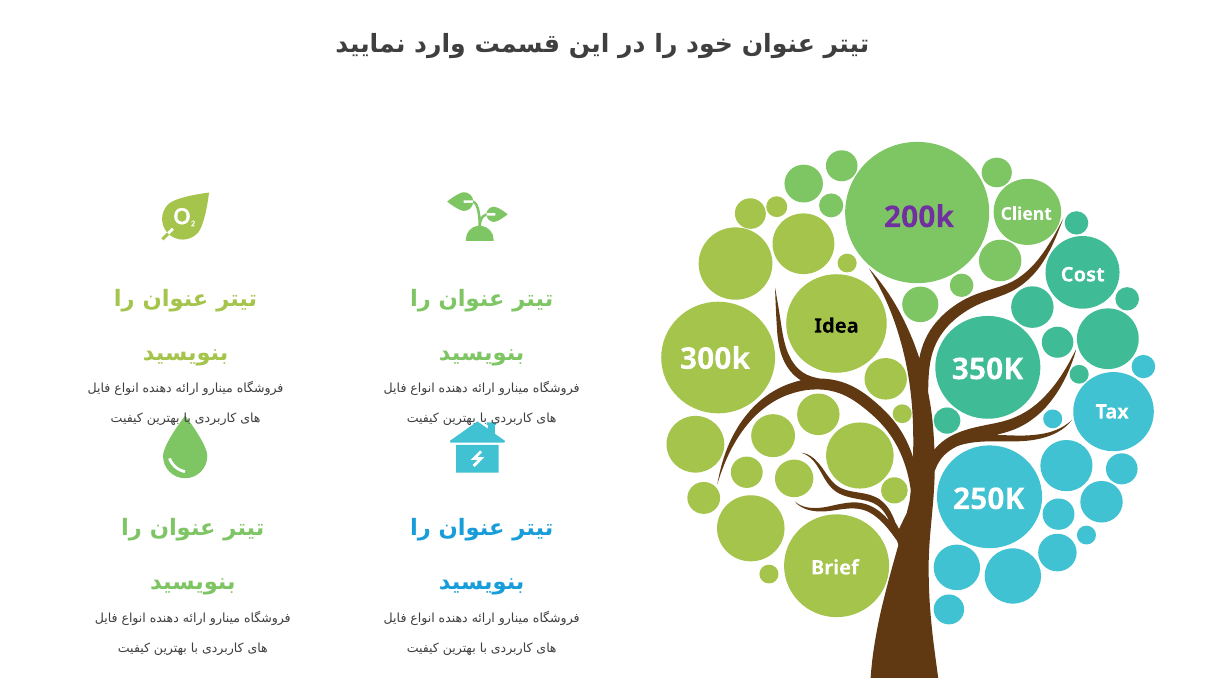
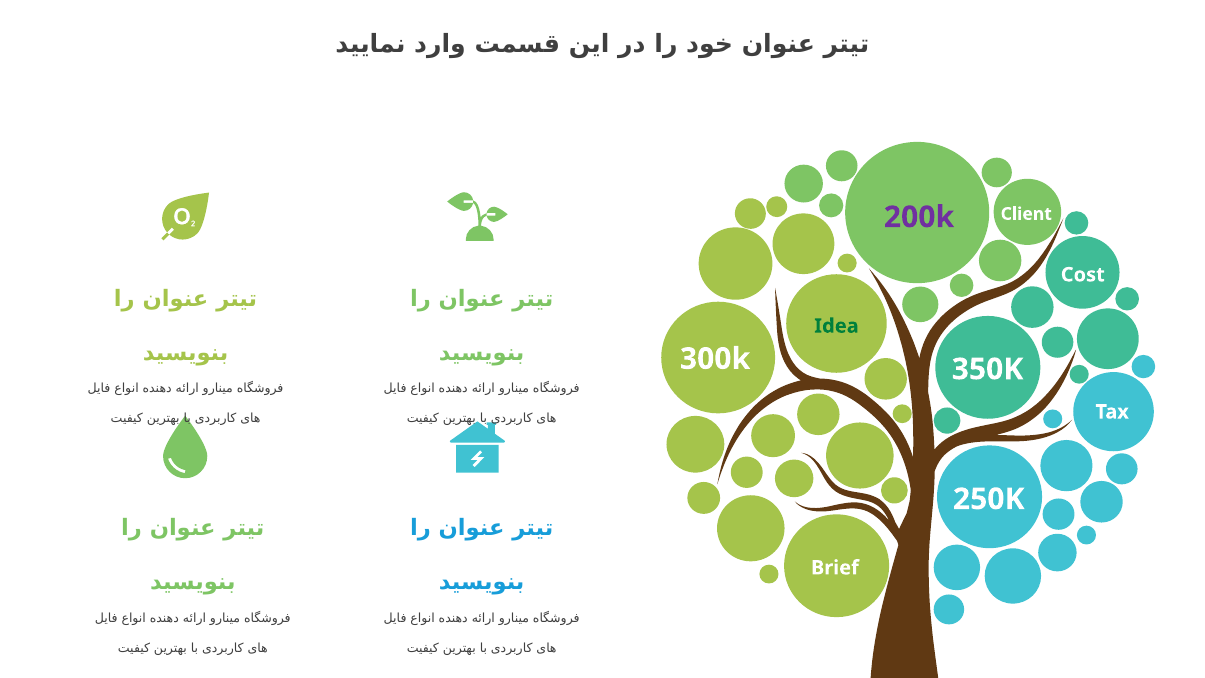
Idea colour: black -> green (836, 326)
